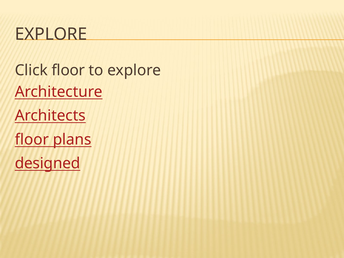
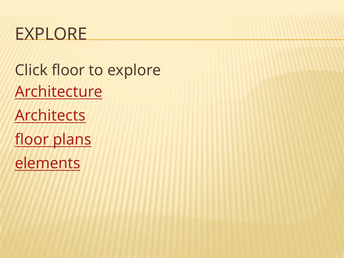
designed: designed -> elements (48, 163)
